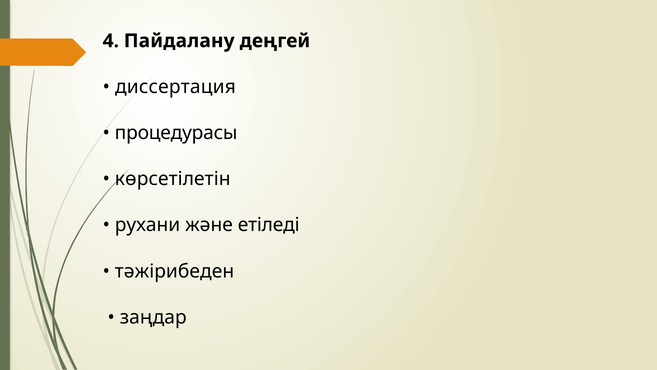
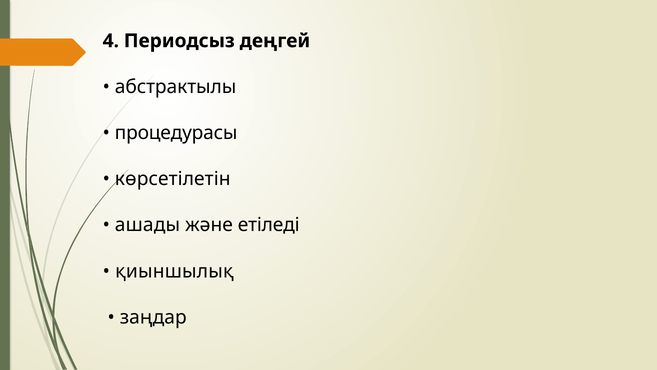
Пайдалану: Пайдалану -> Периодсыз (179, 41)
диссертация: диссертация -> абстрактылы (176, 87)
рухани: рухани -> ашады (147, 225)
тәжірибеден: тәжірибеден -> қиыншылық (174, 271)
